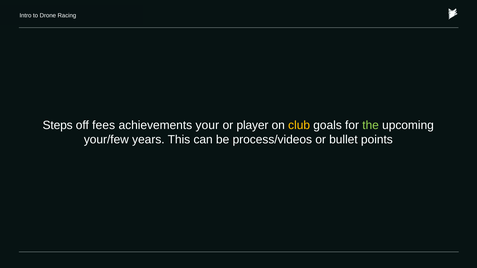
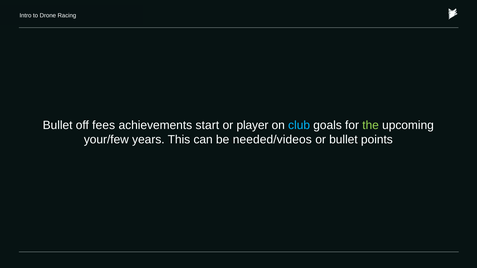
Steps: Steps -> Bullet (58, 126)
your: your -> start (207, 126)
club colour: yellow -> light blue (299, 126)
process/videos: process/videos -> needed/videos (272, 140)
